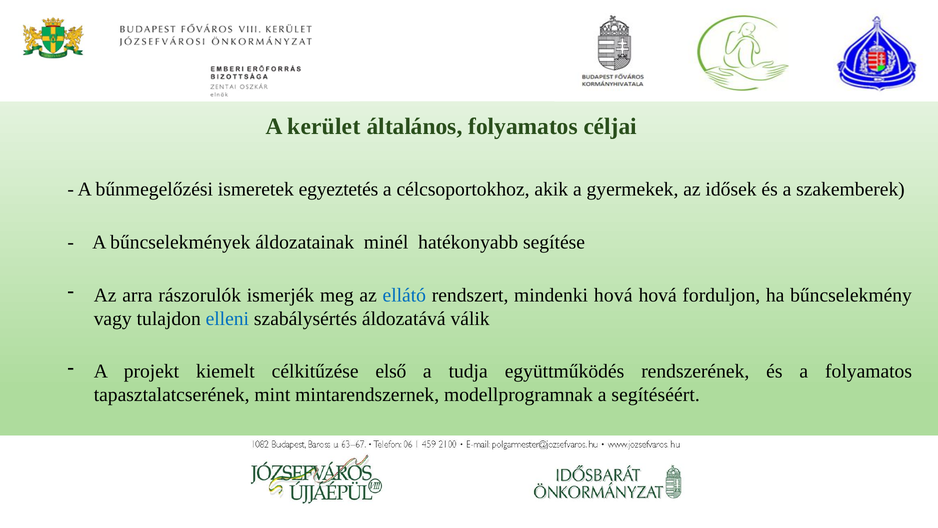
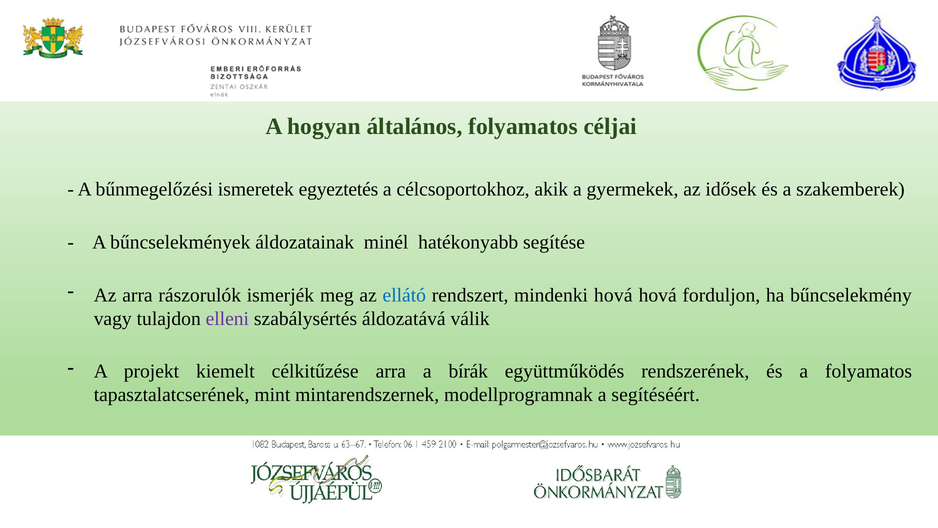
kerület: kerület -> hogyan (324, 126)
elleni colour: blue -> purple (227, 318)
célkitűzése első: első -> arra (391, 371)
tudja: tudja -> bírák (468, 371)
